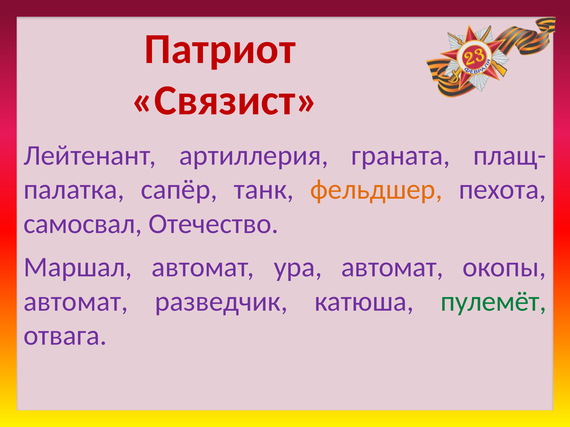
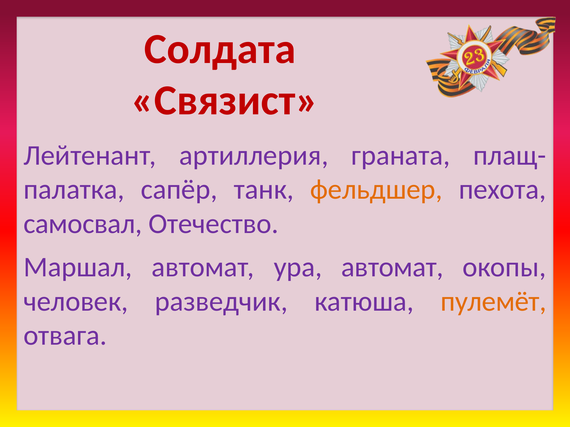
Патриот: Патриот -> Солдата (220, 49)
автомат: автомат -> человек (76, 302)
пулемёт colour: green -> orange (493, 302)
